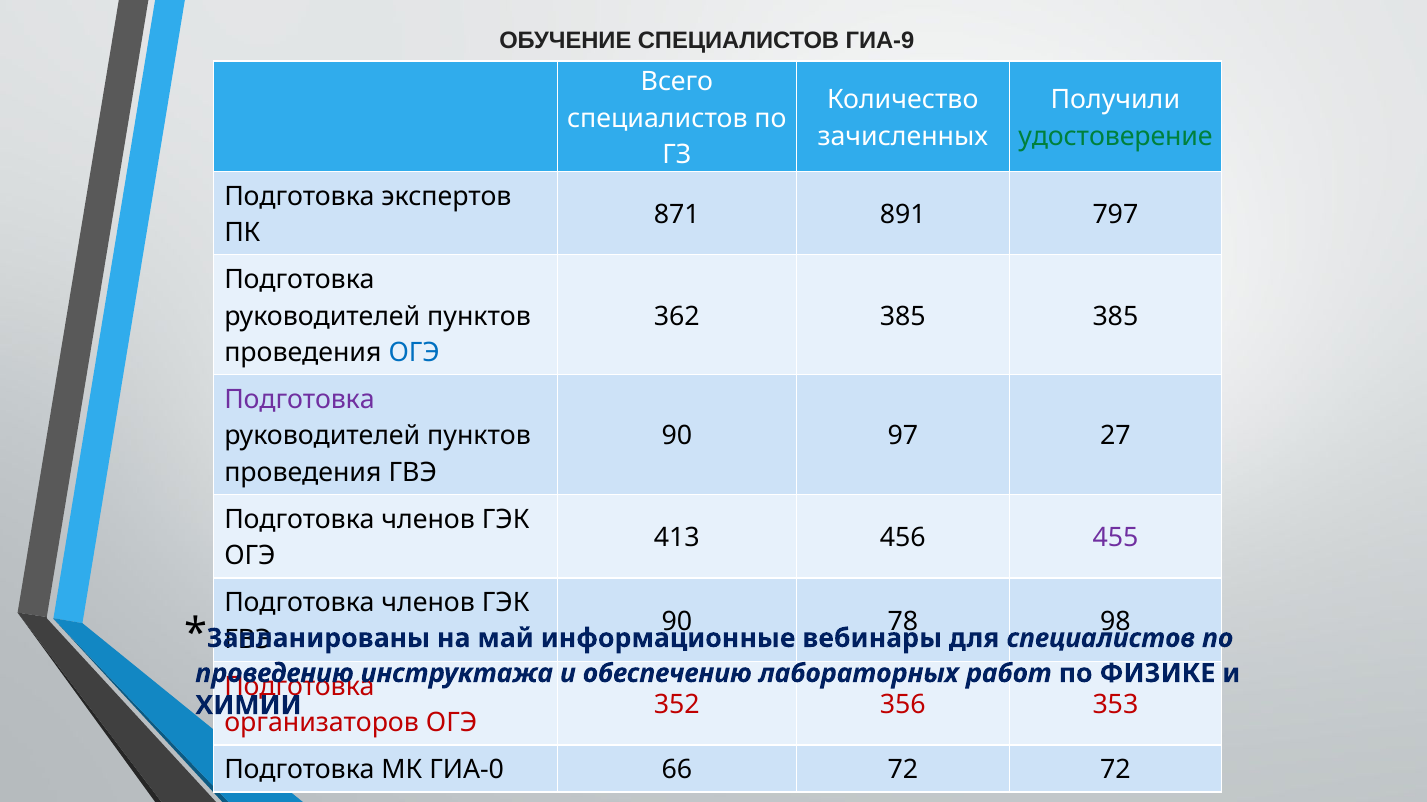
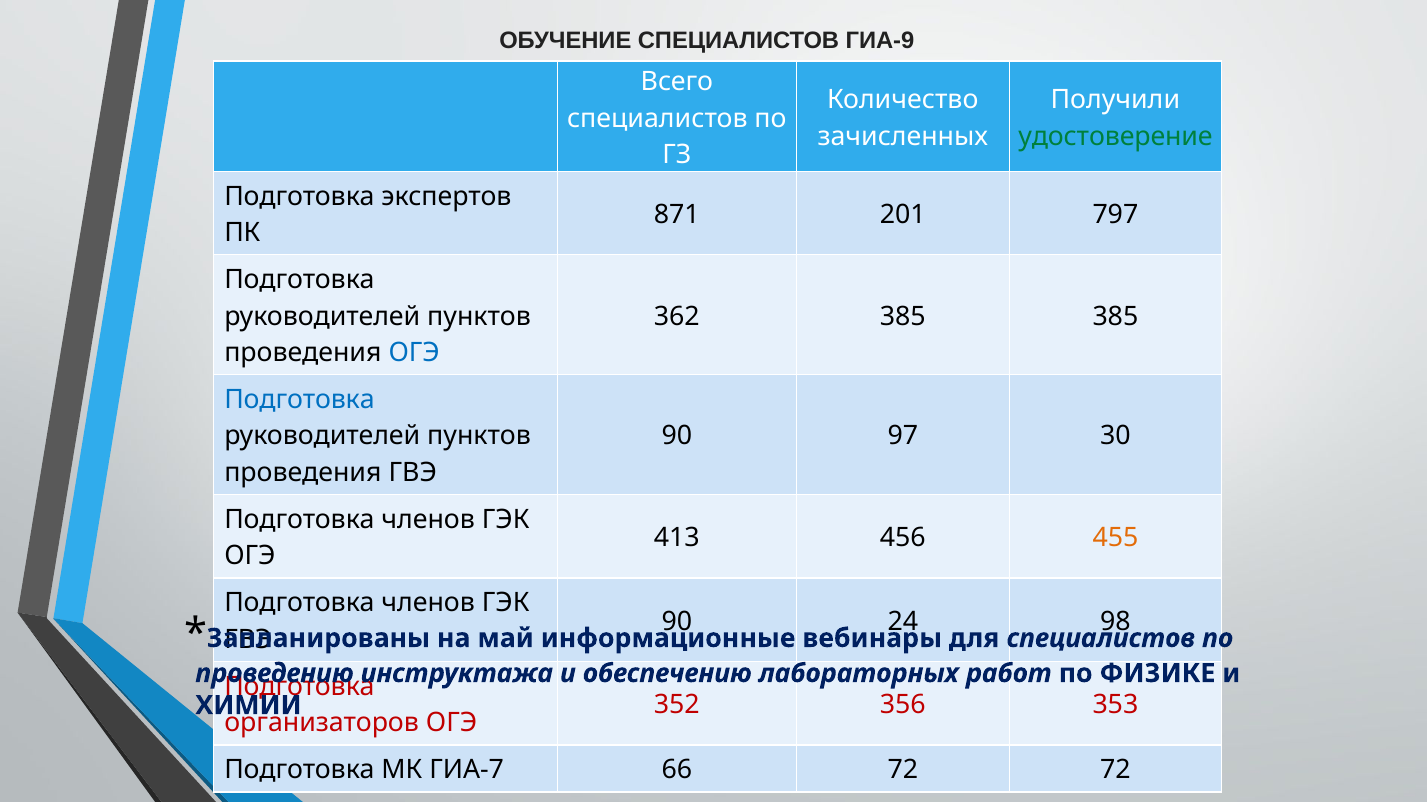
891: 891 -> 201 (903, 215)
Подготовка colour: purple -> blue (299, 400)
27: 27 -> 30 (1115, 436)
455 colour: purple -> orange (1115, 538)
78: 78 -> 24 (903, 622)
ГИА-0: ГИА-0 -> ГИА-7 (467, 771)
